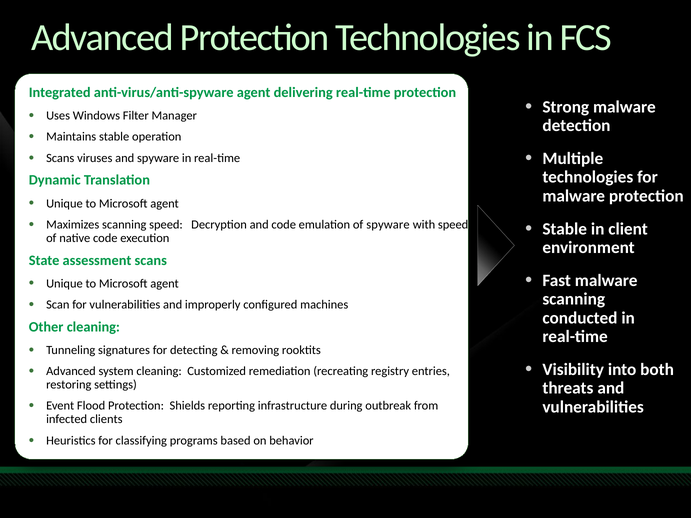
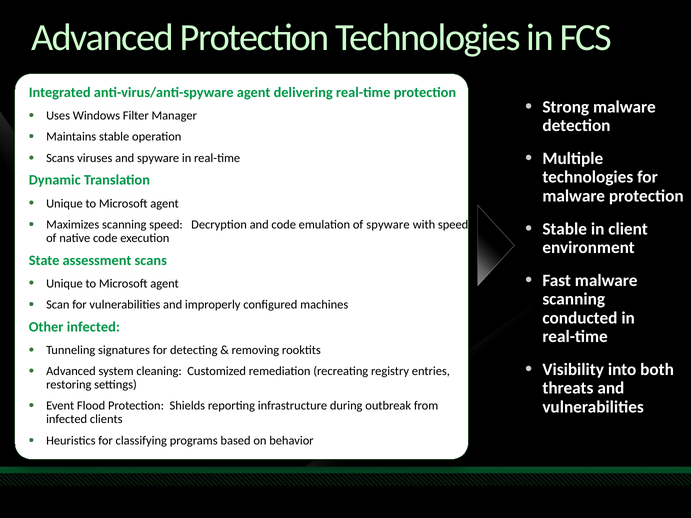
Other cleaning: cleaning -> infected (93, 327)
